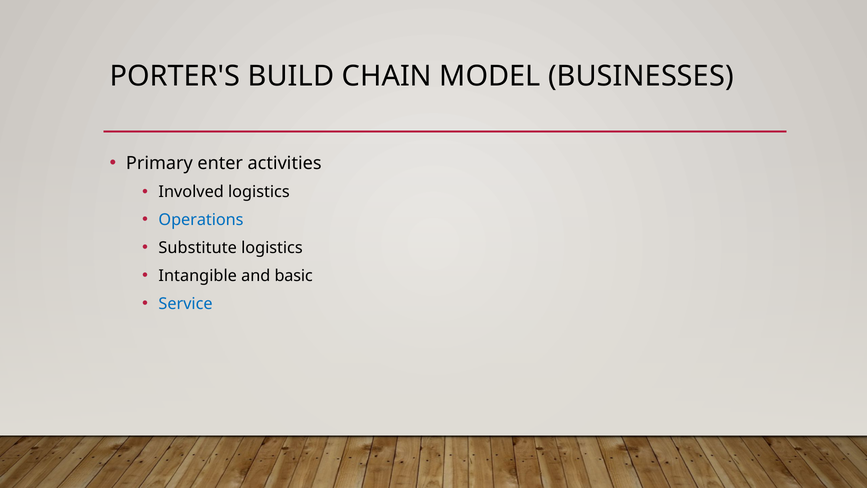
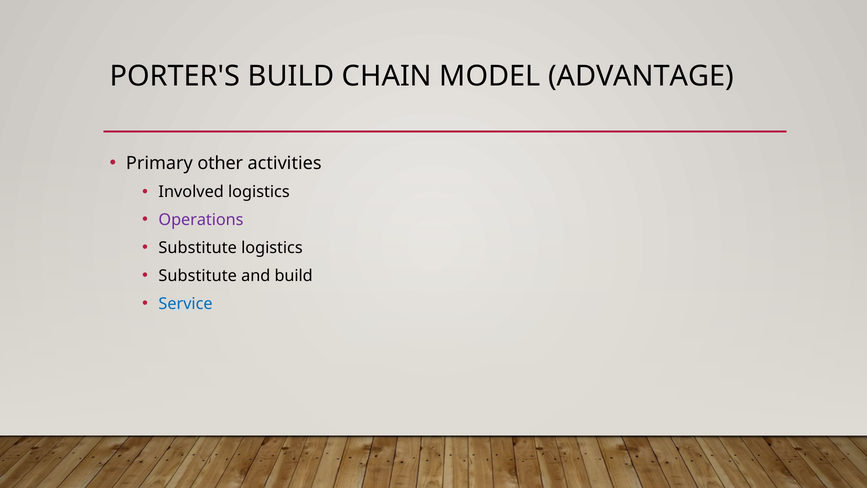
BUSINESSES: BUSINESSES -> ADVANTAGE (641, 76)
enter: enter -> other (220, 163)
Operations colour: blue -> purple (201, 220)
Intangible: Intangible -> Substitute (198, 276)
and basic: basic -> build (294, 276)
